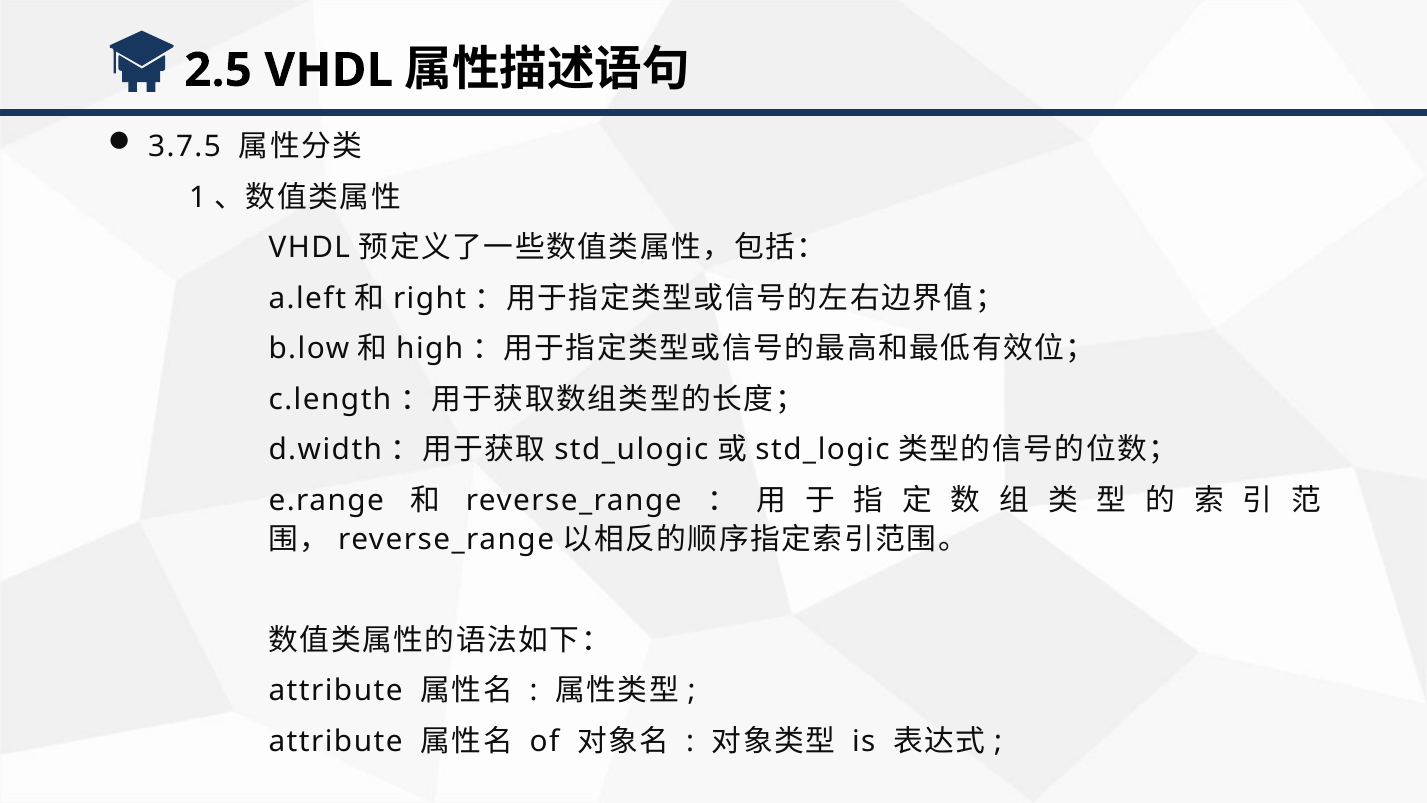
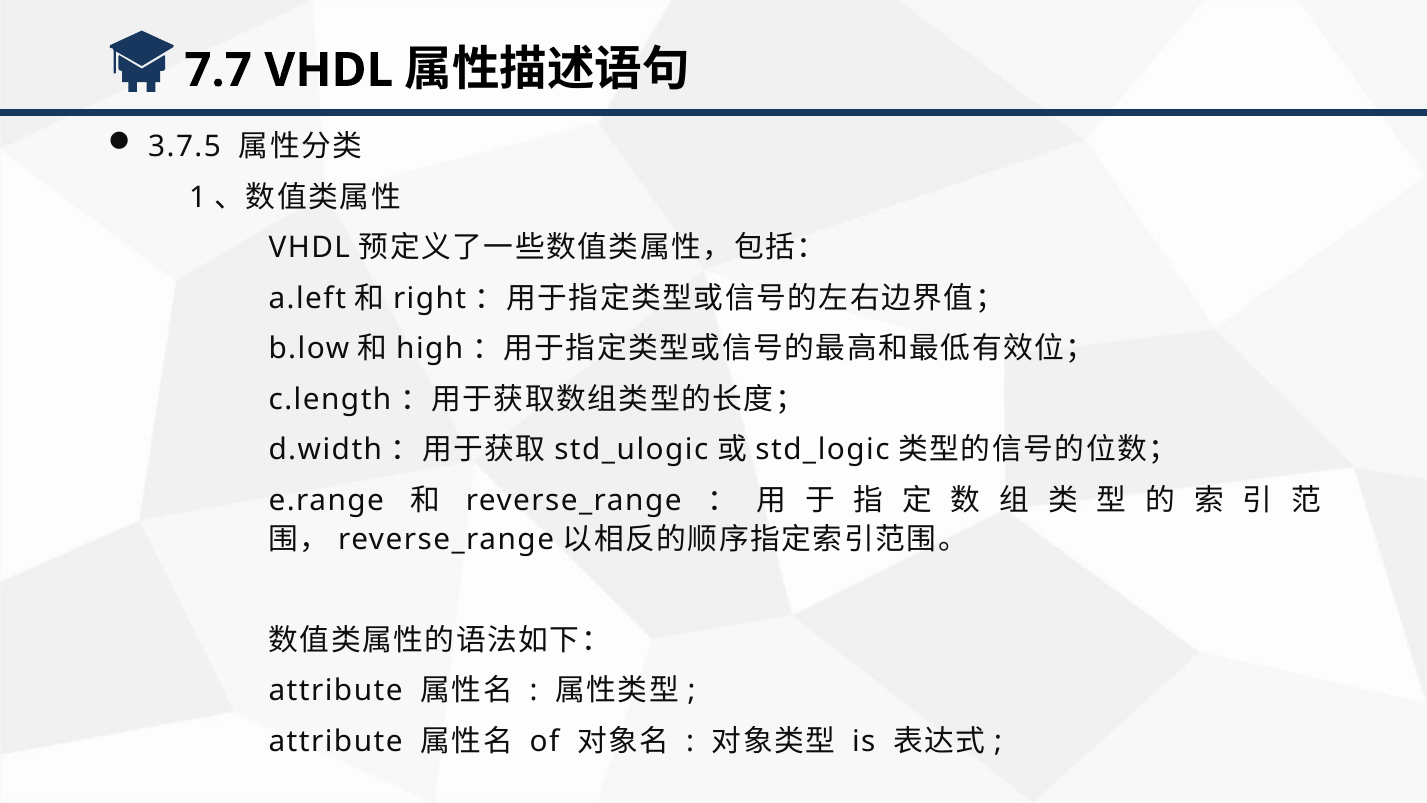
2.5: 2.5 -> 7.7 (218, 70)
